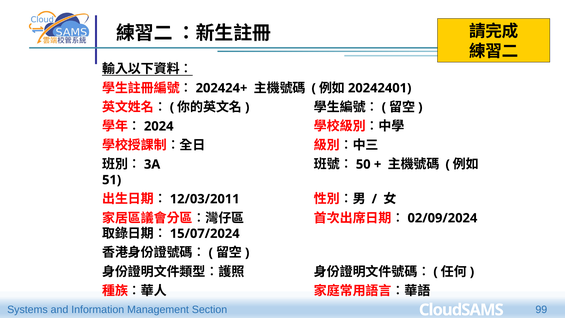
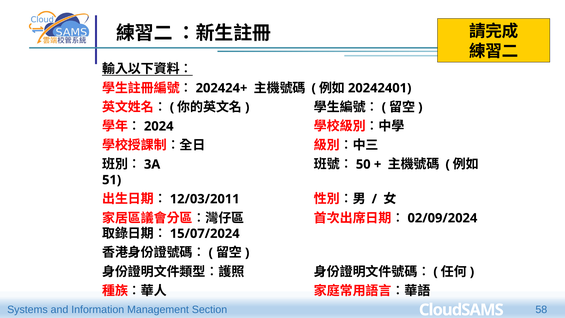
99: 99 -> 58 (541, 310)
